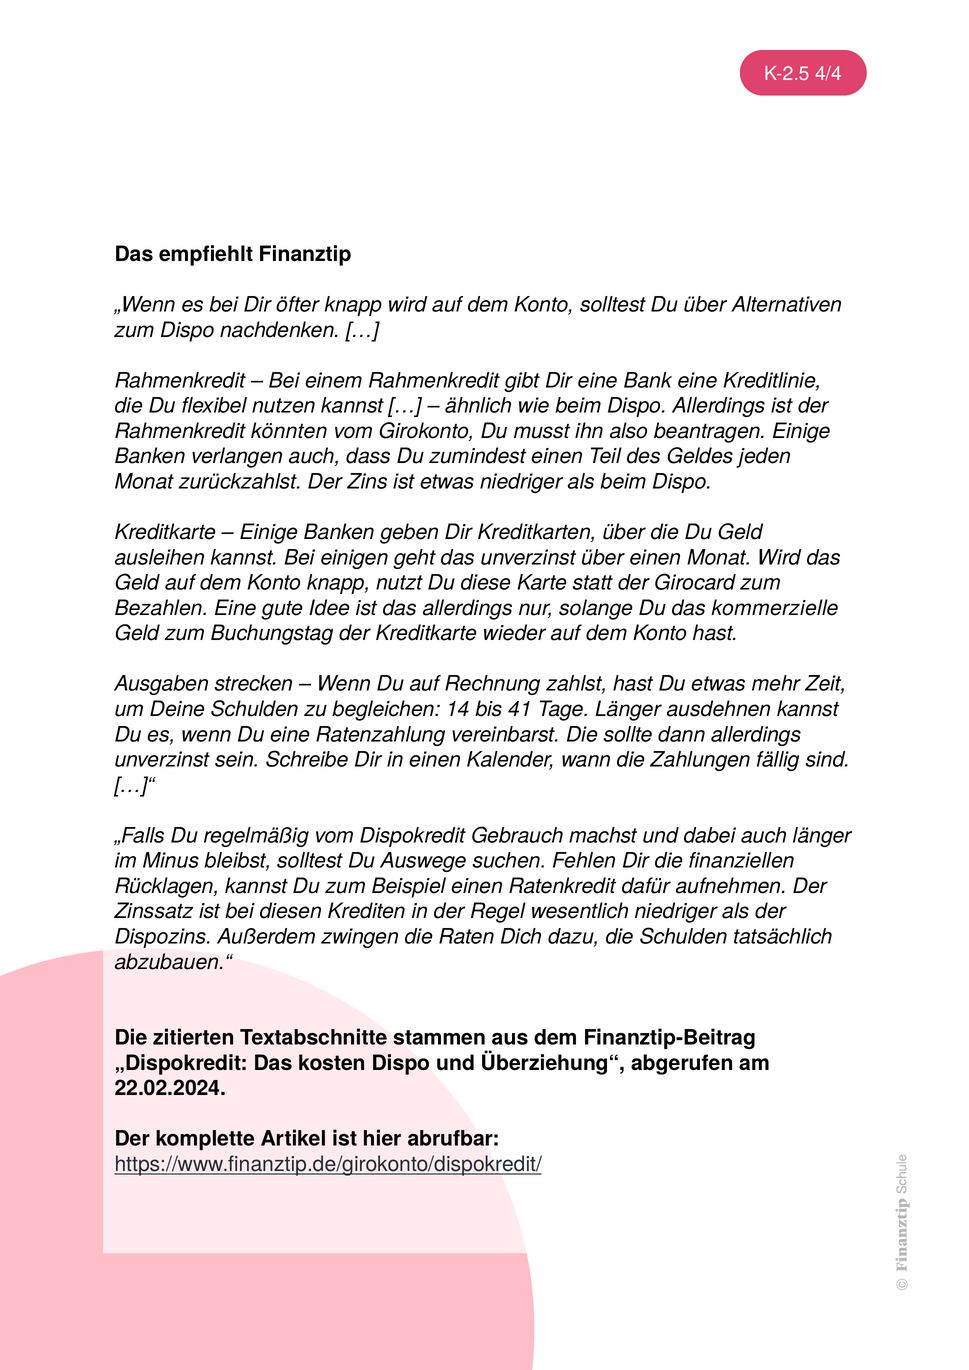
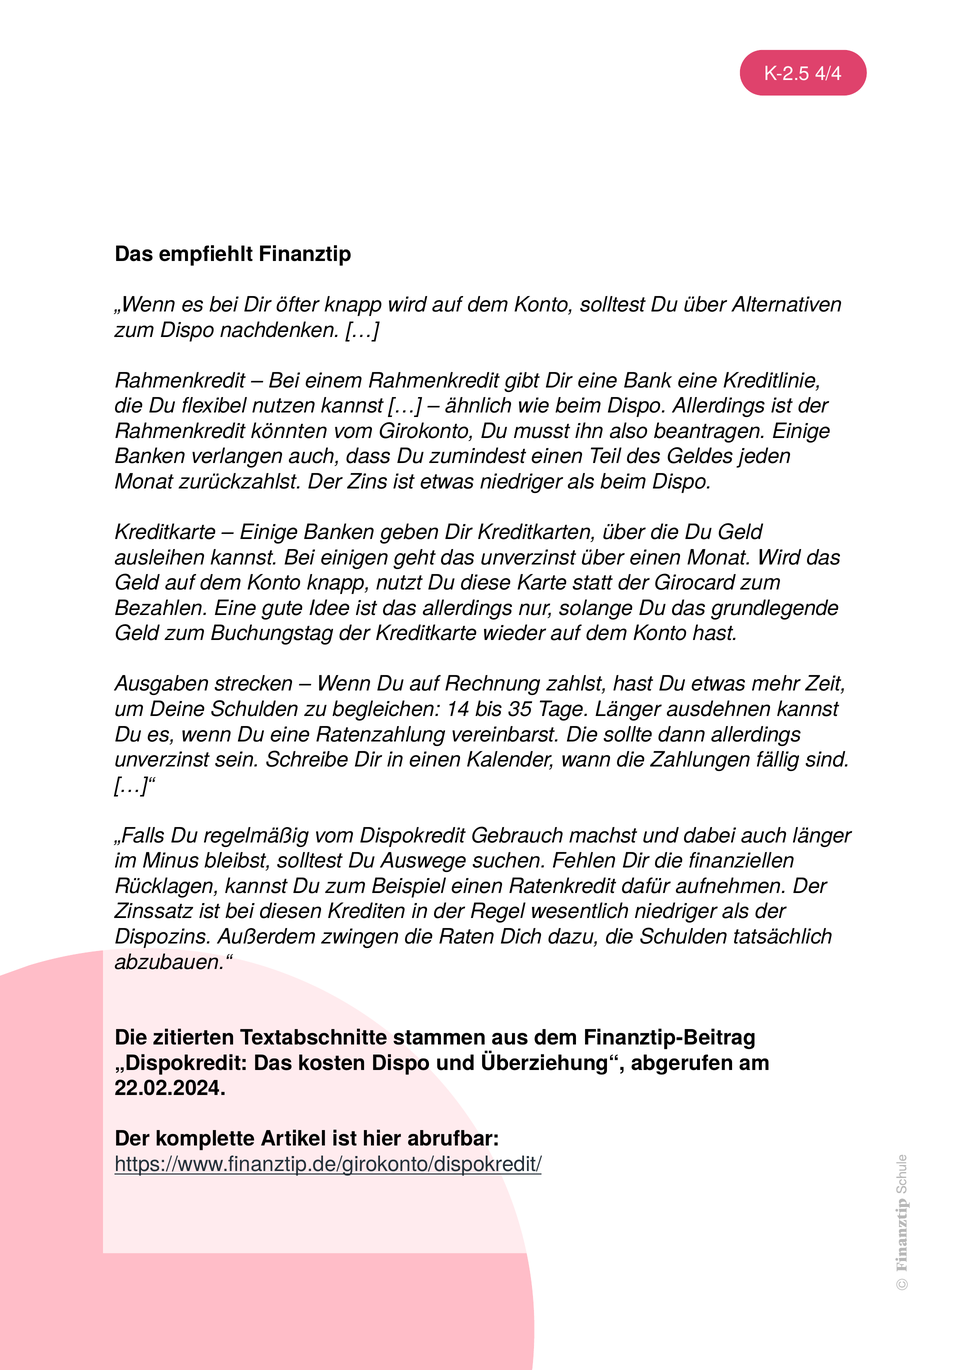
kommerzielle: kommerzielle -> grundlegende (775, 608)
41: 41 -> 35 (520, 710)
